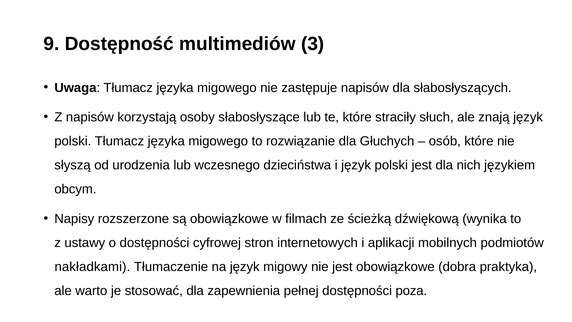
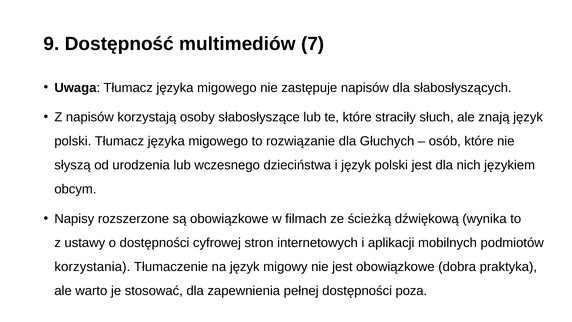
3: 3 -> 7 (313, 44)
nakładkami: nakładkami -> korzystania (92, 267)
